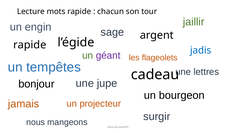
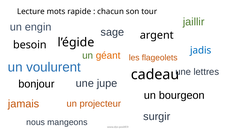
rapide: rapide -> besoin (30, 45)
géant colour: purple -> orange (108, 55)
tempêtes: tempêtes -> voulurent (54, 67)
